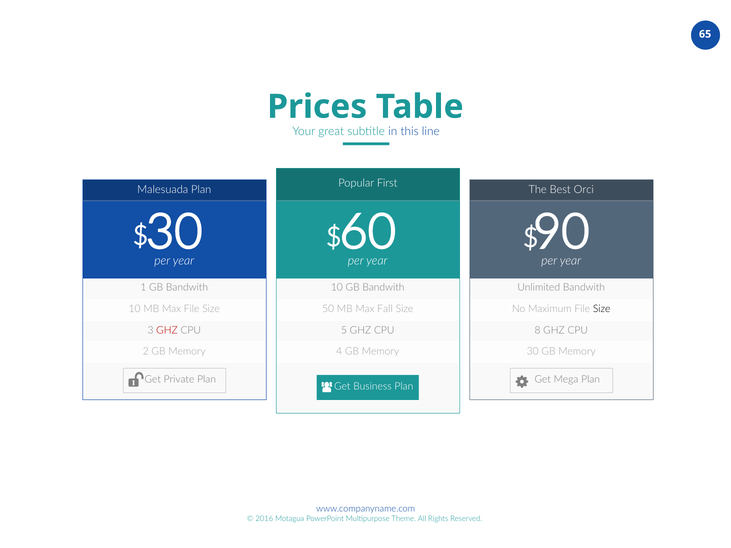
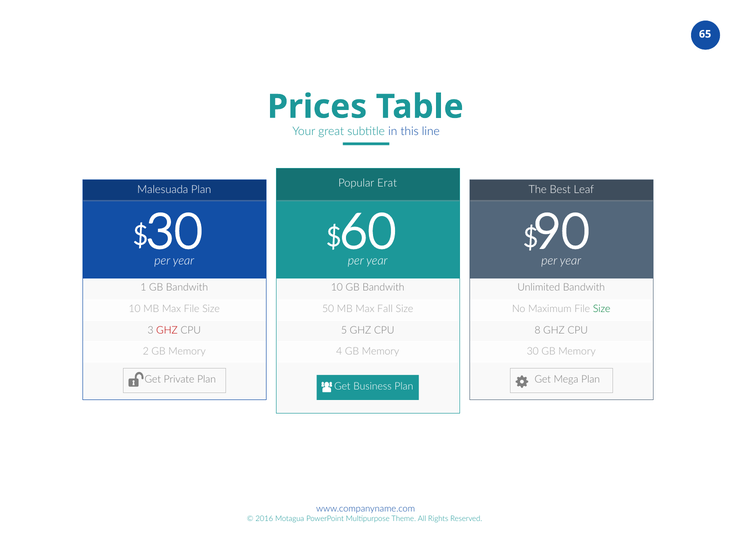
First: First -> Erat (387, 183)
Orci: Orci -> Leaf (584, 190)
Size colour: black -> green (602, 309)
